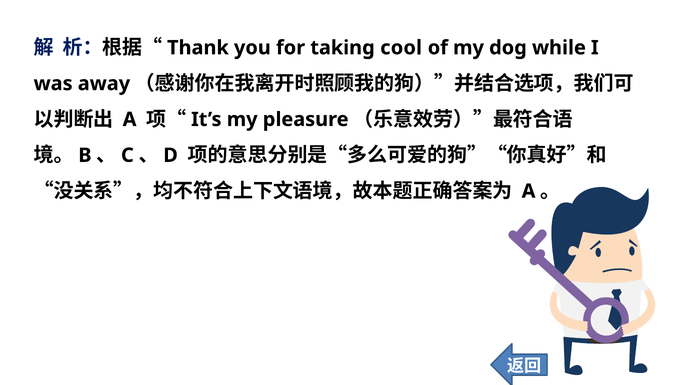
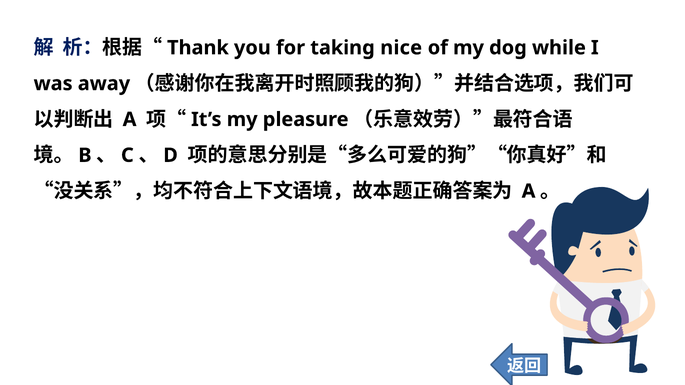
cool: cool -> nice (401, 48)
